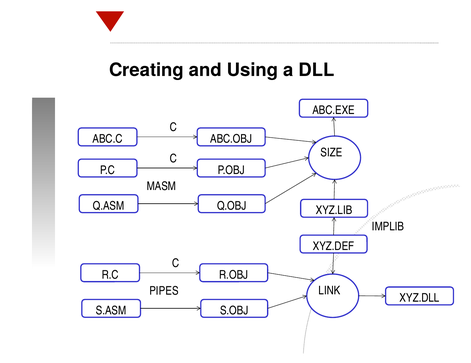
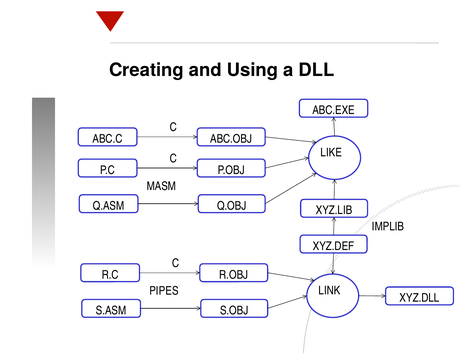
SIZE: SIZE -> LIKE (331, 152)
